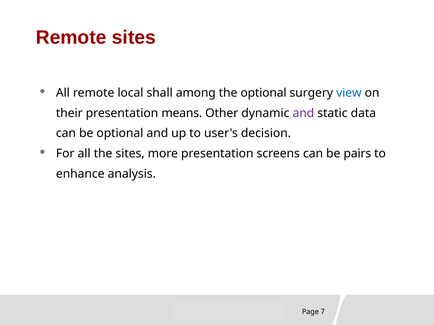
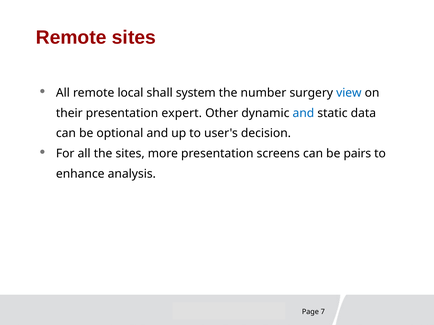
among: among -> system (196, 93)
the optional: optional -> number (263, 93)
means: means -> expert (182, 113)
and colour: purple -> blue (303, 113)
